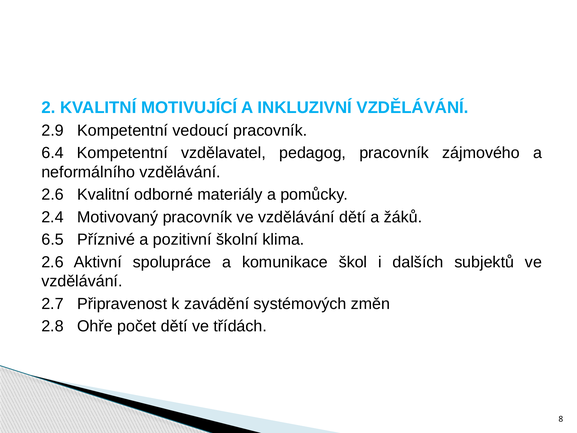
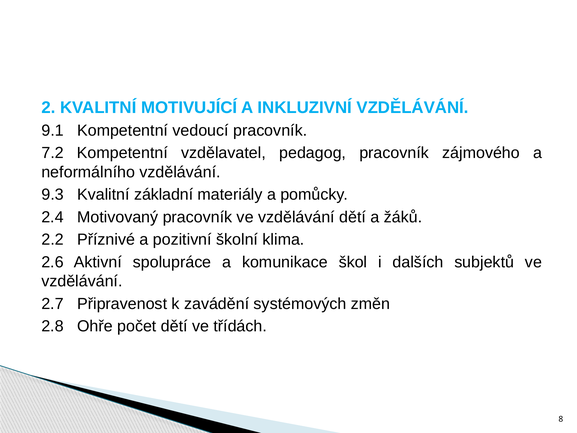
2.9: 2.9 -> 9.1 (53, 130)
6.4: 6.4 -> 7.2 (53, 153)
2.6: 2.6 -> 9.3 (53, 195)
odborné: odborné -> základní (164, 195)
6.5: 6.5 -> 2.2 (53, 239)
